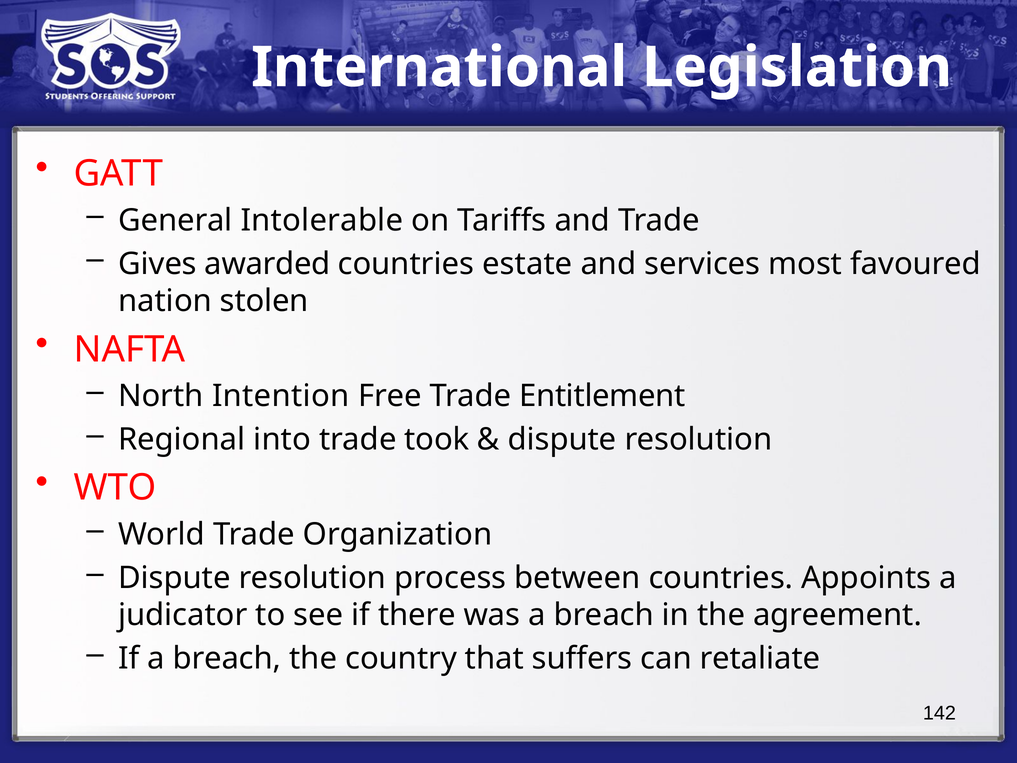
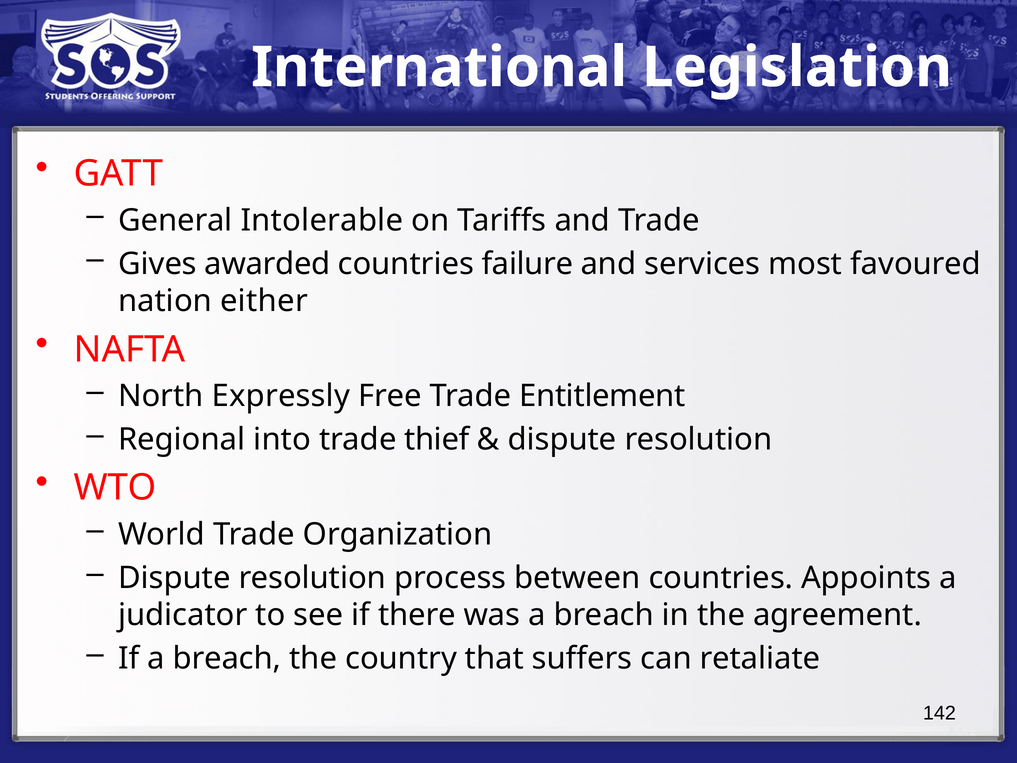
estate: estate -> failure (527, 264)
stolen: stolen -> either (264, 301)
Intention: Intention -> Expressly (281, 396)
took: took -> thief (437, 439)
